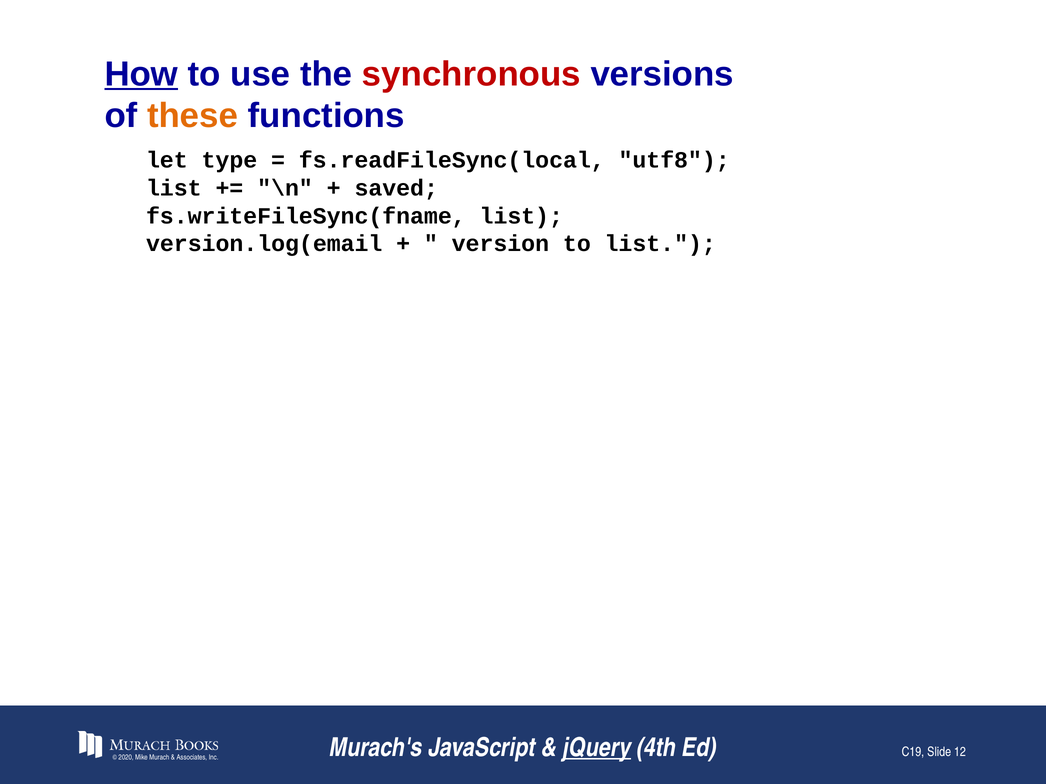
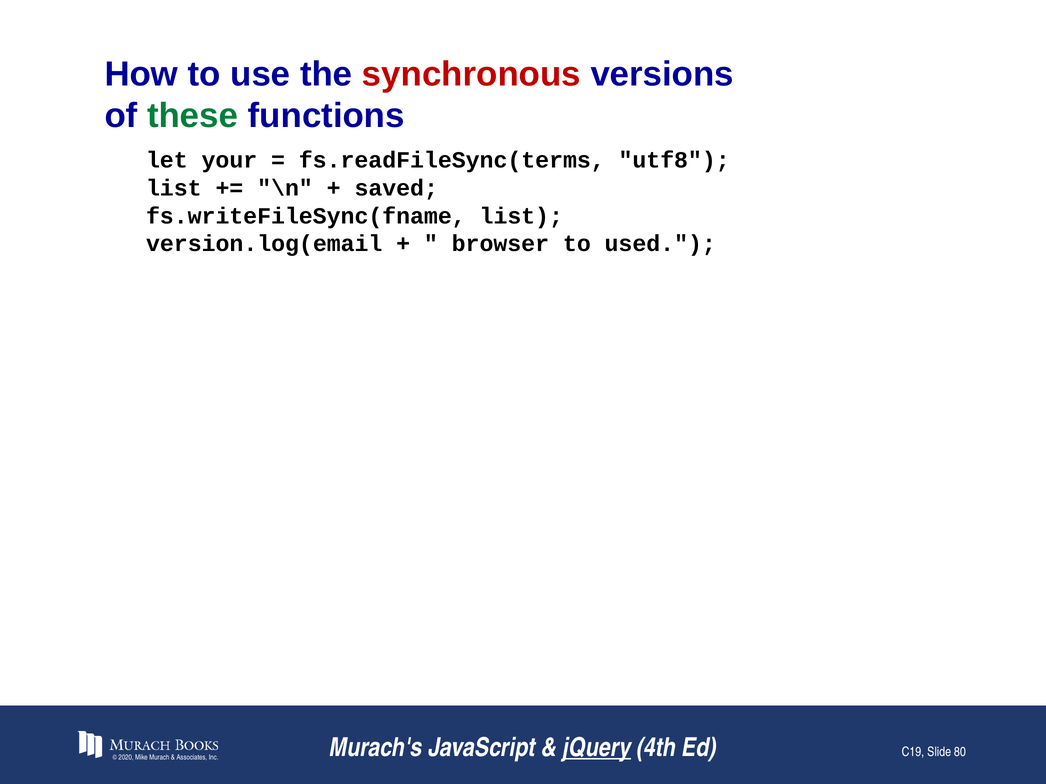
How underline: present -> none (141, 74)
these colour: orange -> green (193, 116)
type: type -> your (229, 160)
fs.readFileSync(local: fs.readFileSync(local -> fs.readFileSync(terms (452, 160)
version: version -> browser (500, 244)
to list: list -> used (660, 244)
12: 12 -> 80 (960, 753)
